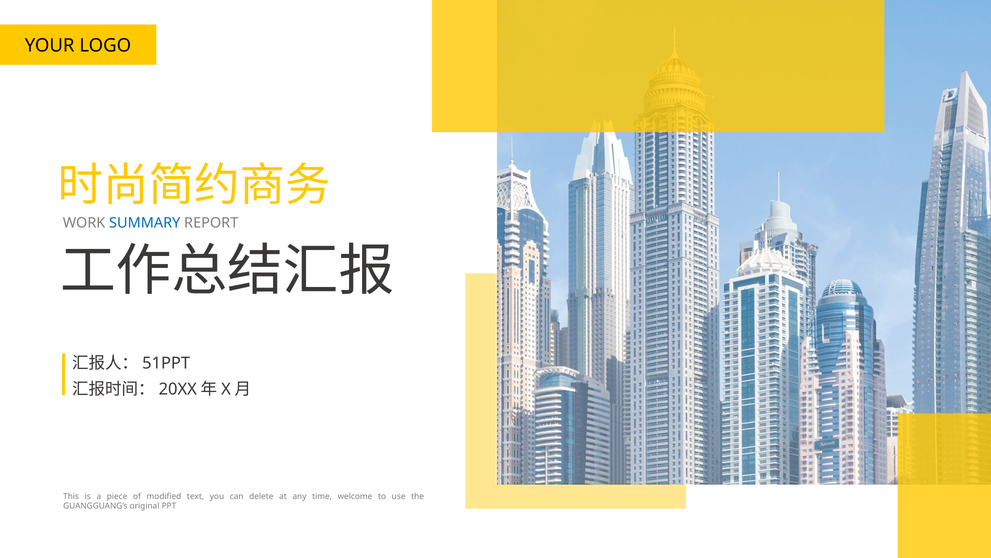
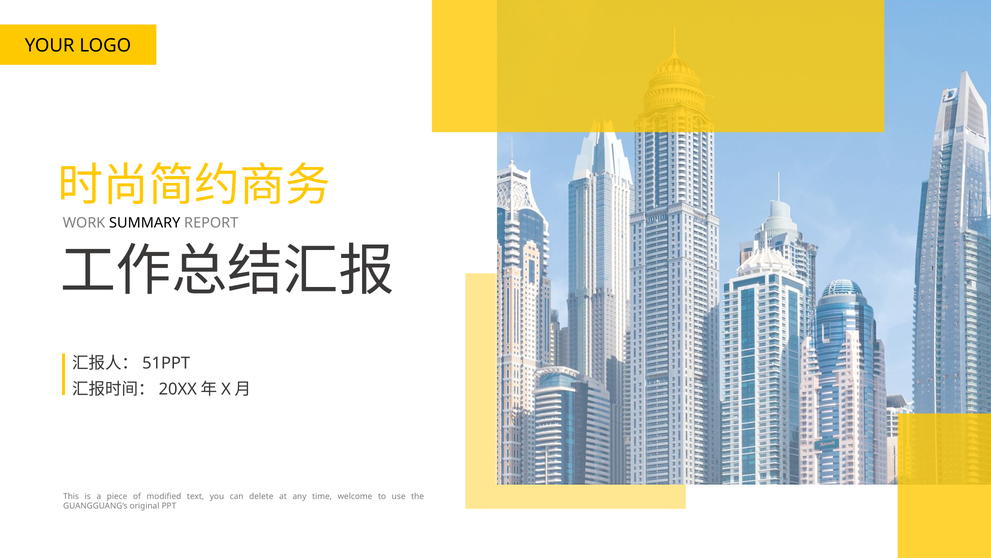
SUMMARY colour: blue -> black (145, 223)
